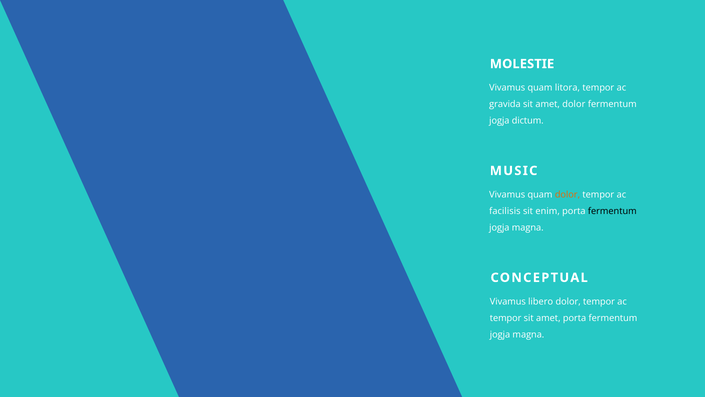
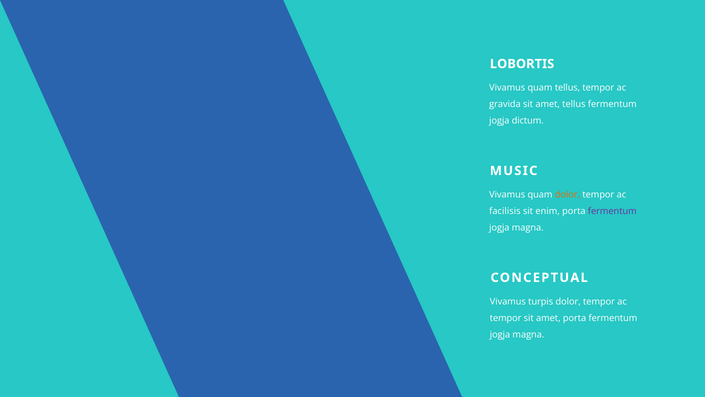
MOLESTIE: MOLESTIE -> LOBORTIS (522, 64)
quam litora: litora -> tellus (567, 88)
amet dolor: dolor -> tellus (574, 104)
fermentum colour: black -> purple (612, 211)
libero: libero -> turpis (541, 301)
